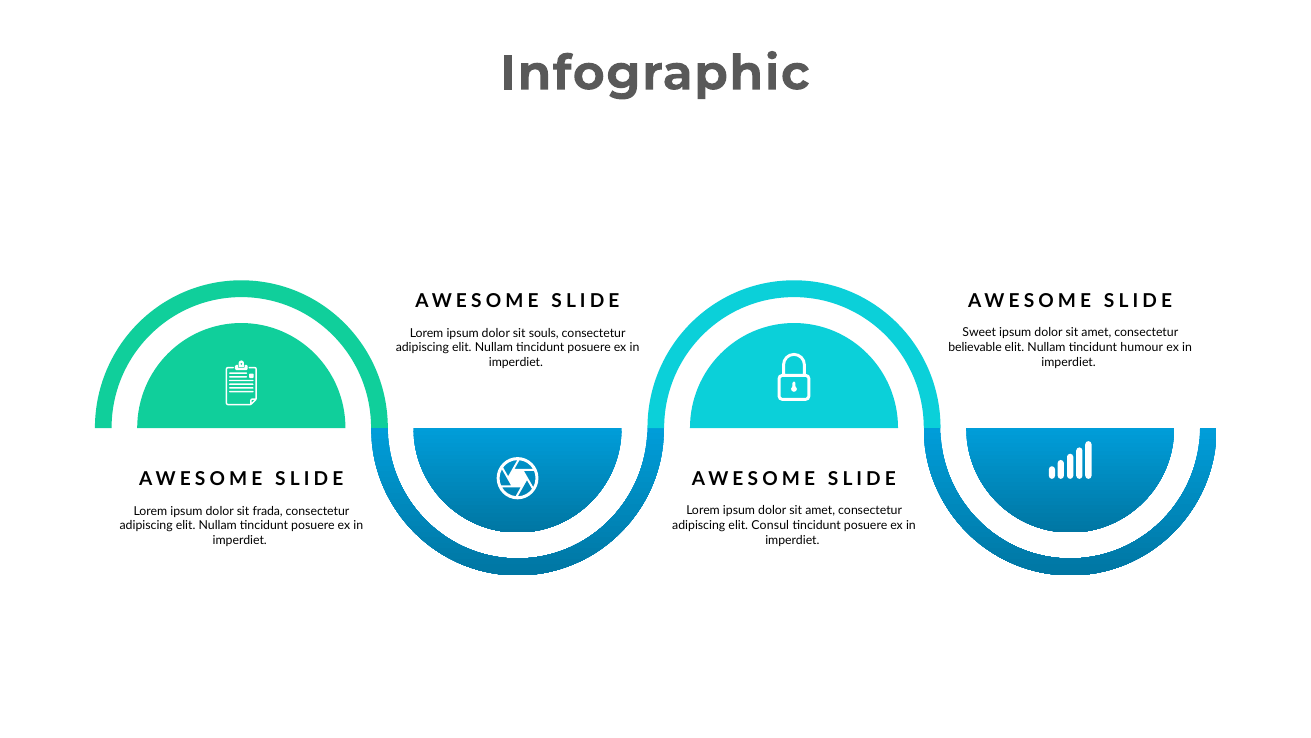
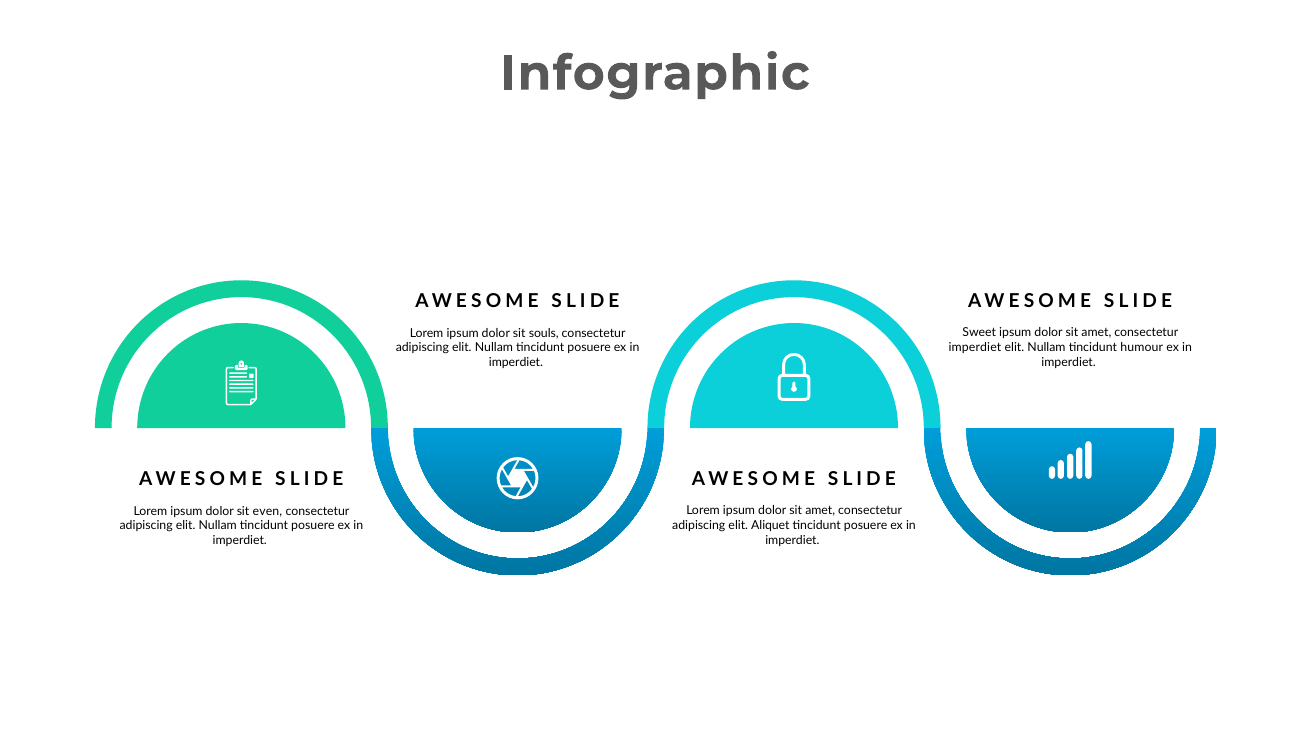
believable: believable -> imperdiet (975, 347)
frada: frada -> even (267, 511)
Consul: Consul -> Aliquet (770, 525)
